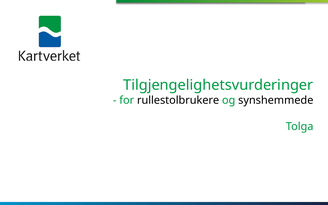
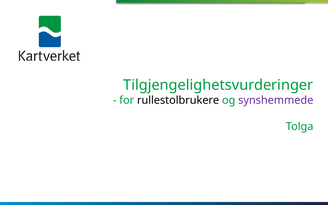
synshemmede colour: black -> purple (276, 100)
